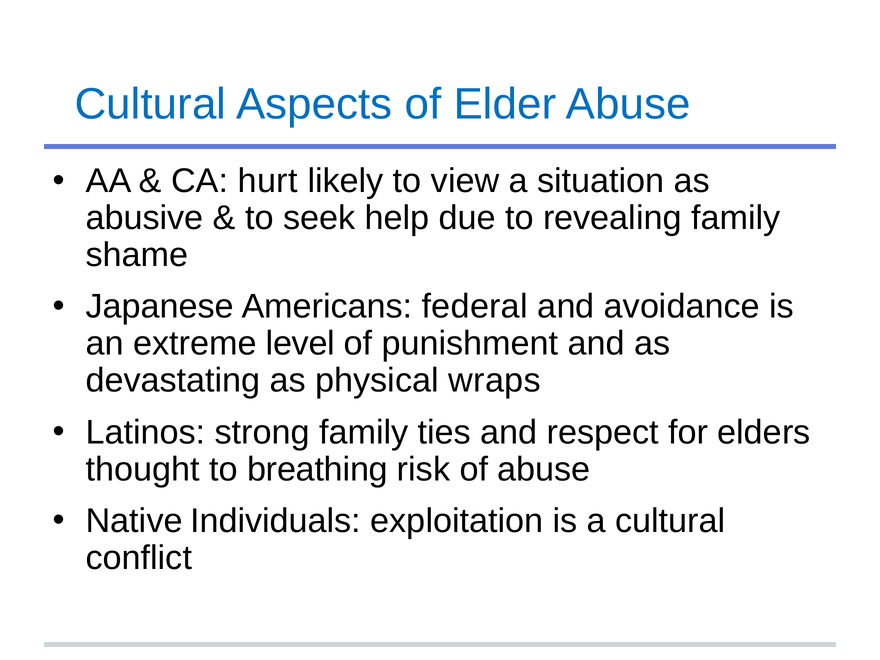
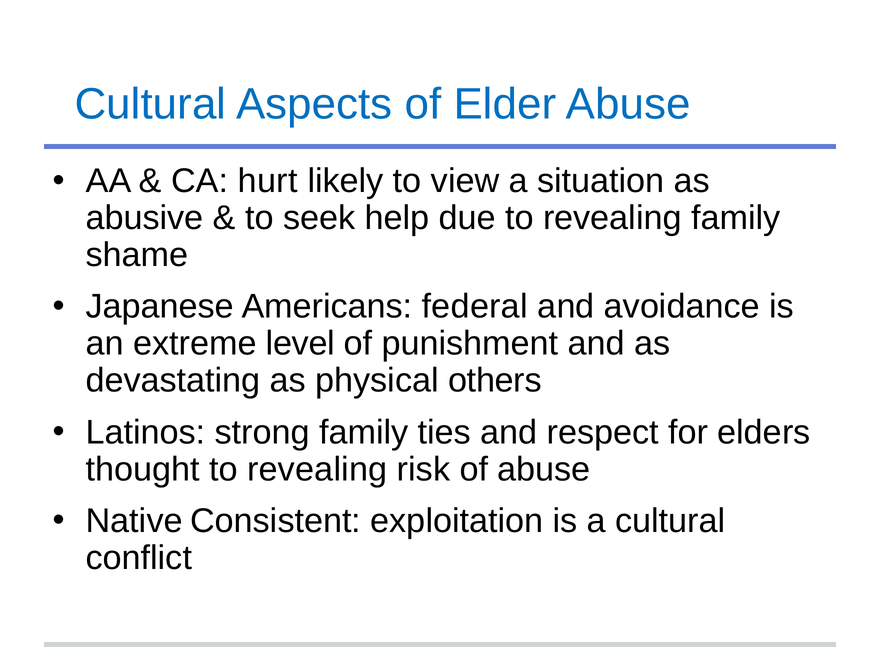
wraps: wraps -> others (495, 381)
thought to breathing: breathing -> revealing (317, 469)
Individuals: Individuals -> Consistent (276, 521)
